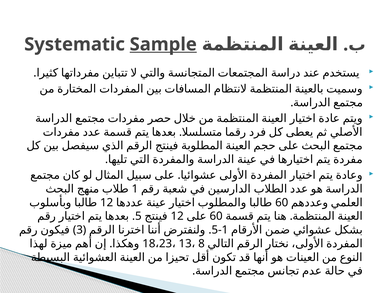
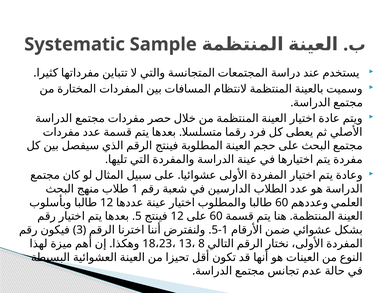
Sample underline: present -> none (163, 44)
